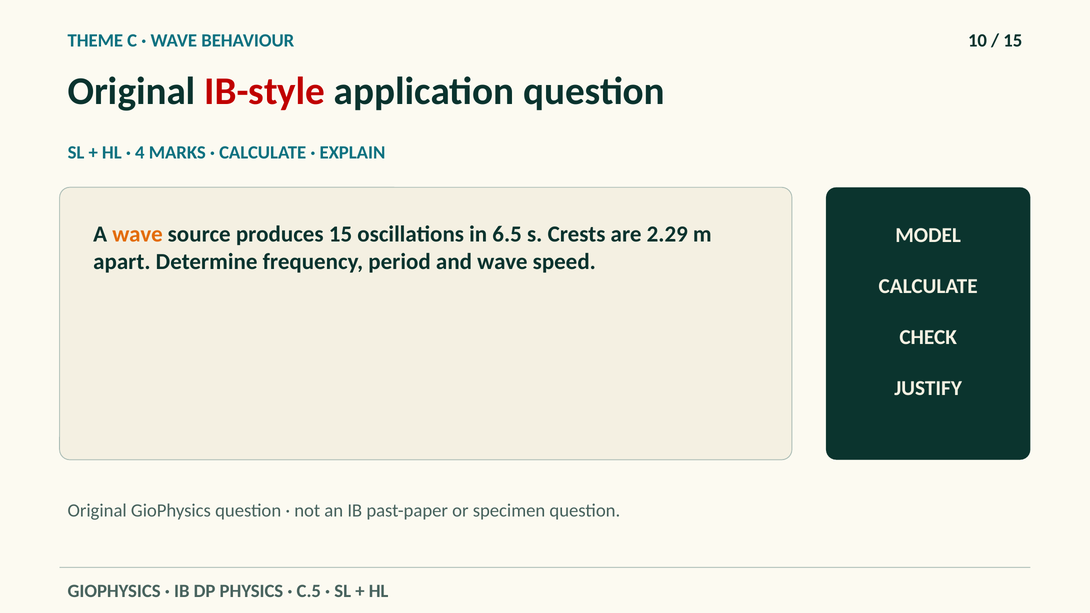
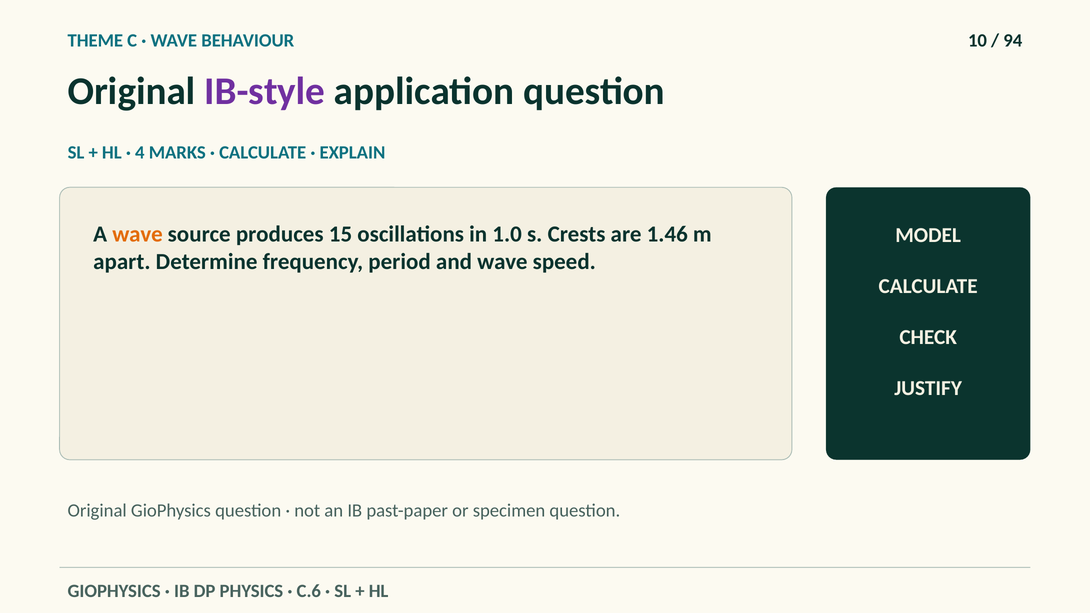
15: 15 -> 94 (1013, 40)
IB-style colour: red -> purple (265, 92)
6.5: 6.5 -> 1.0 (507, 234)
2.29: 2.29 -> 1.46 (667, 234)
C.5: C.5 -> C.6 (309, 591)
